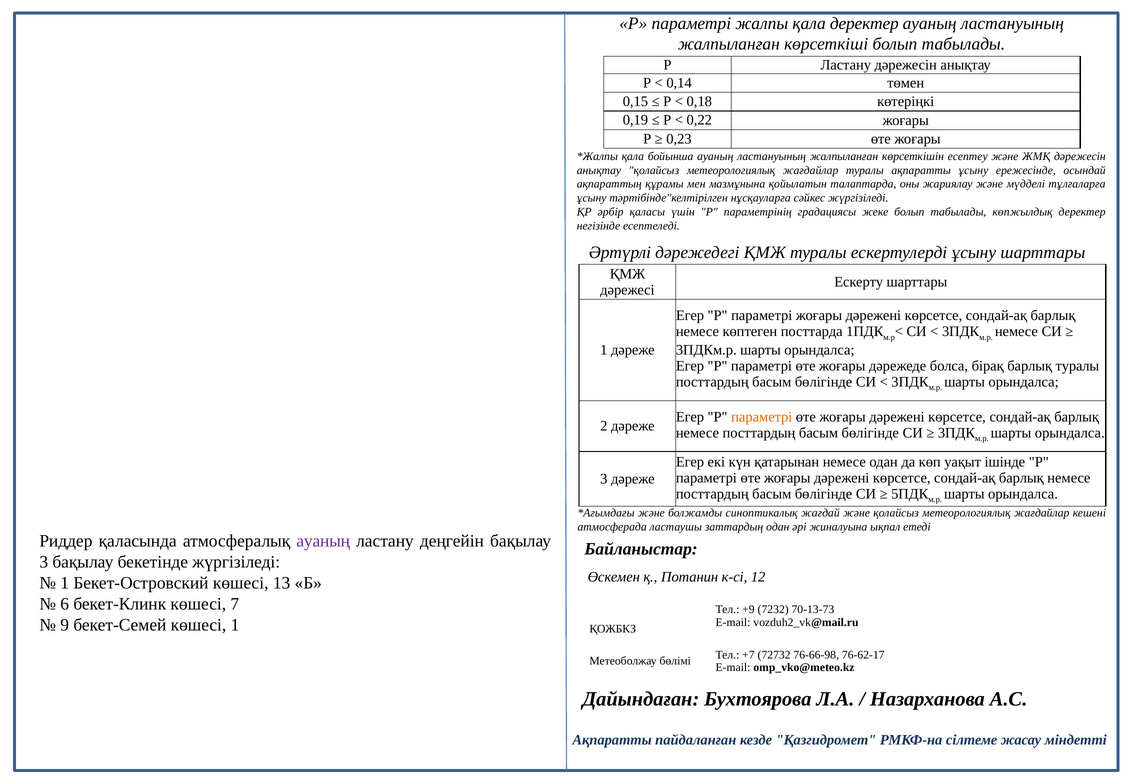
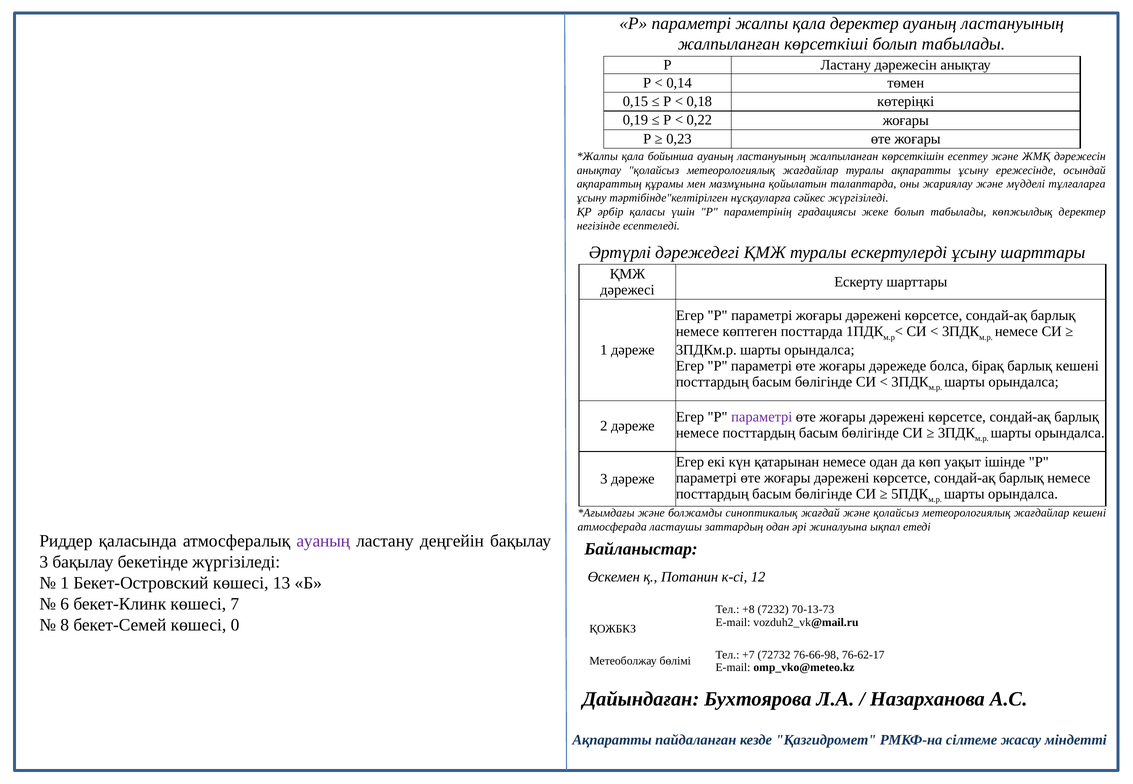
барлық туралы: туралы -> кешені (1077, 366)
параметрі colour: orange -> purple (762, 417)
+9: +9 -> +8 (748, 610)
9: 9 -> 8 (65, 625)
көшесі 1: 1 -> 0 (235, 625)
